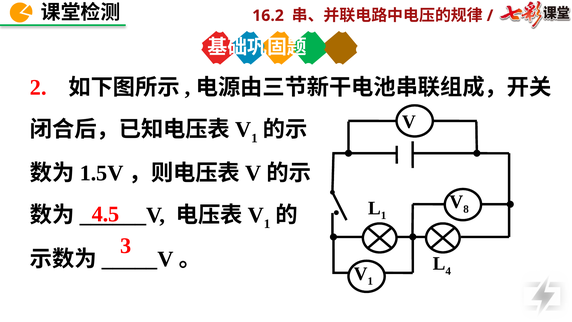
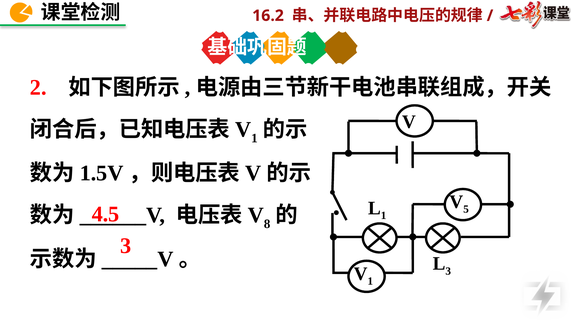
8: 8 -> 5 (466, 209)
1: 1 -> 8 (267, 224)
4: 4 -> 3 (448, 271)
